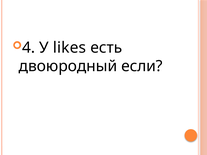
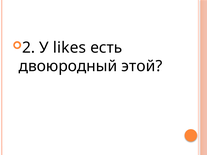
4: 4 -> 2 (29, 48)
если: если -> этой (142, 66)
